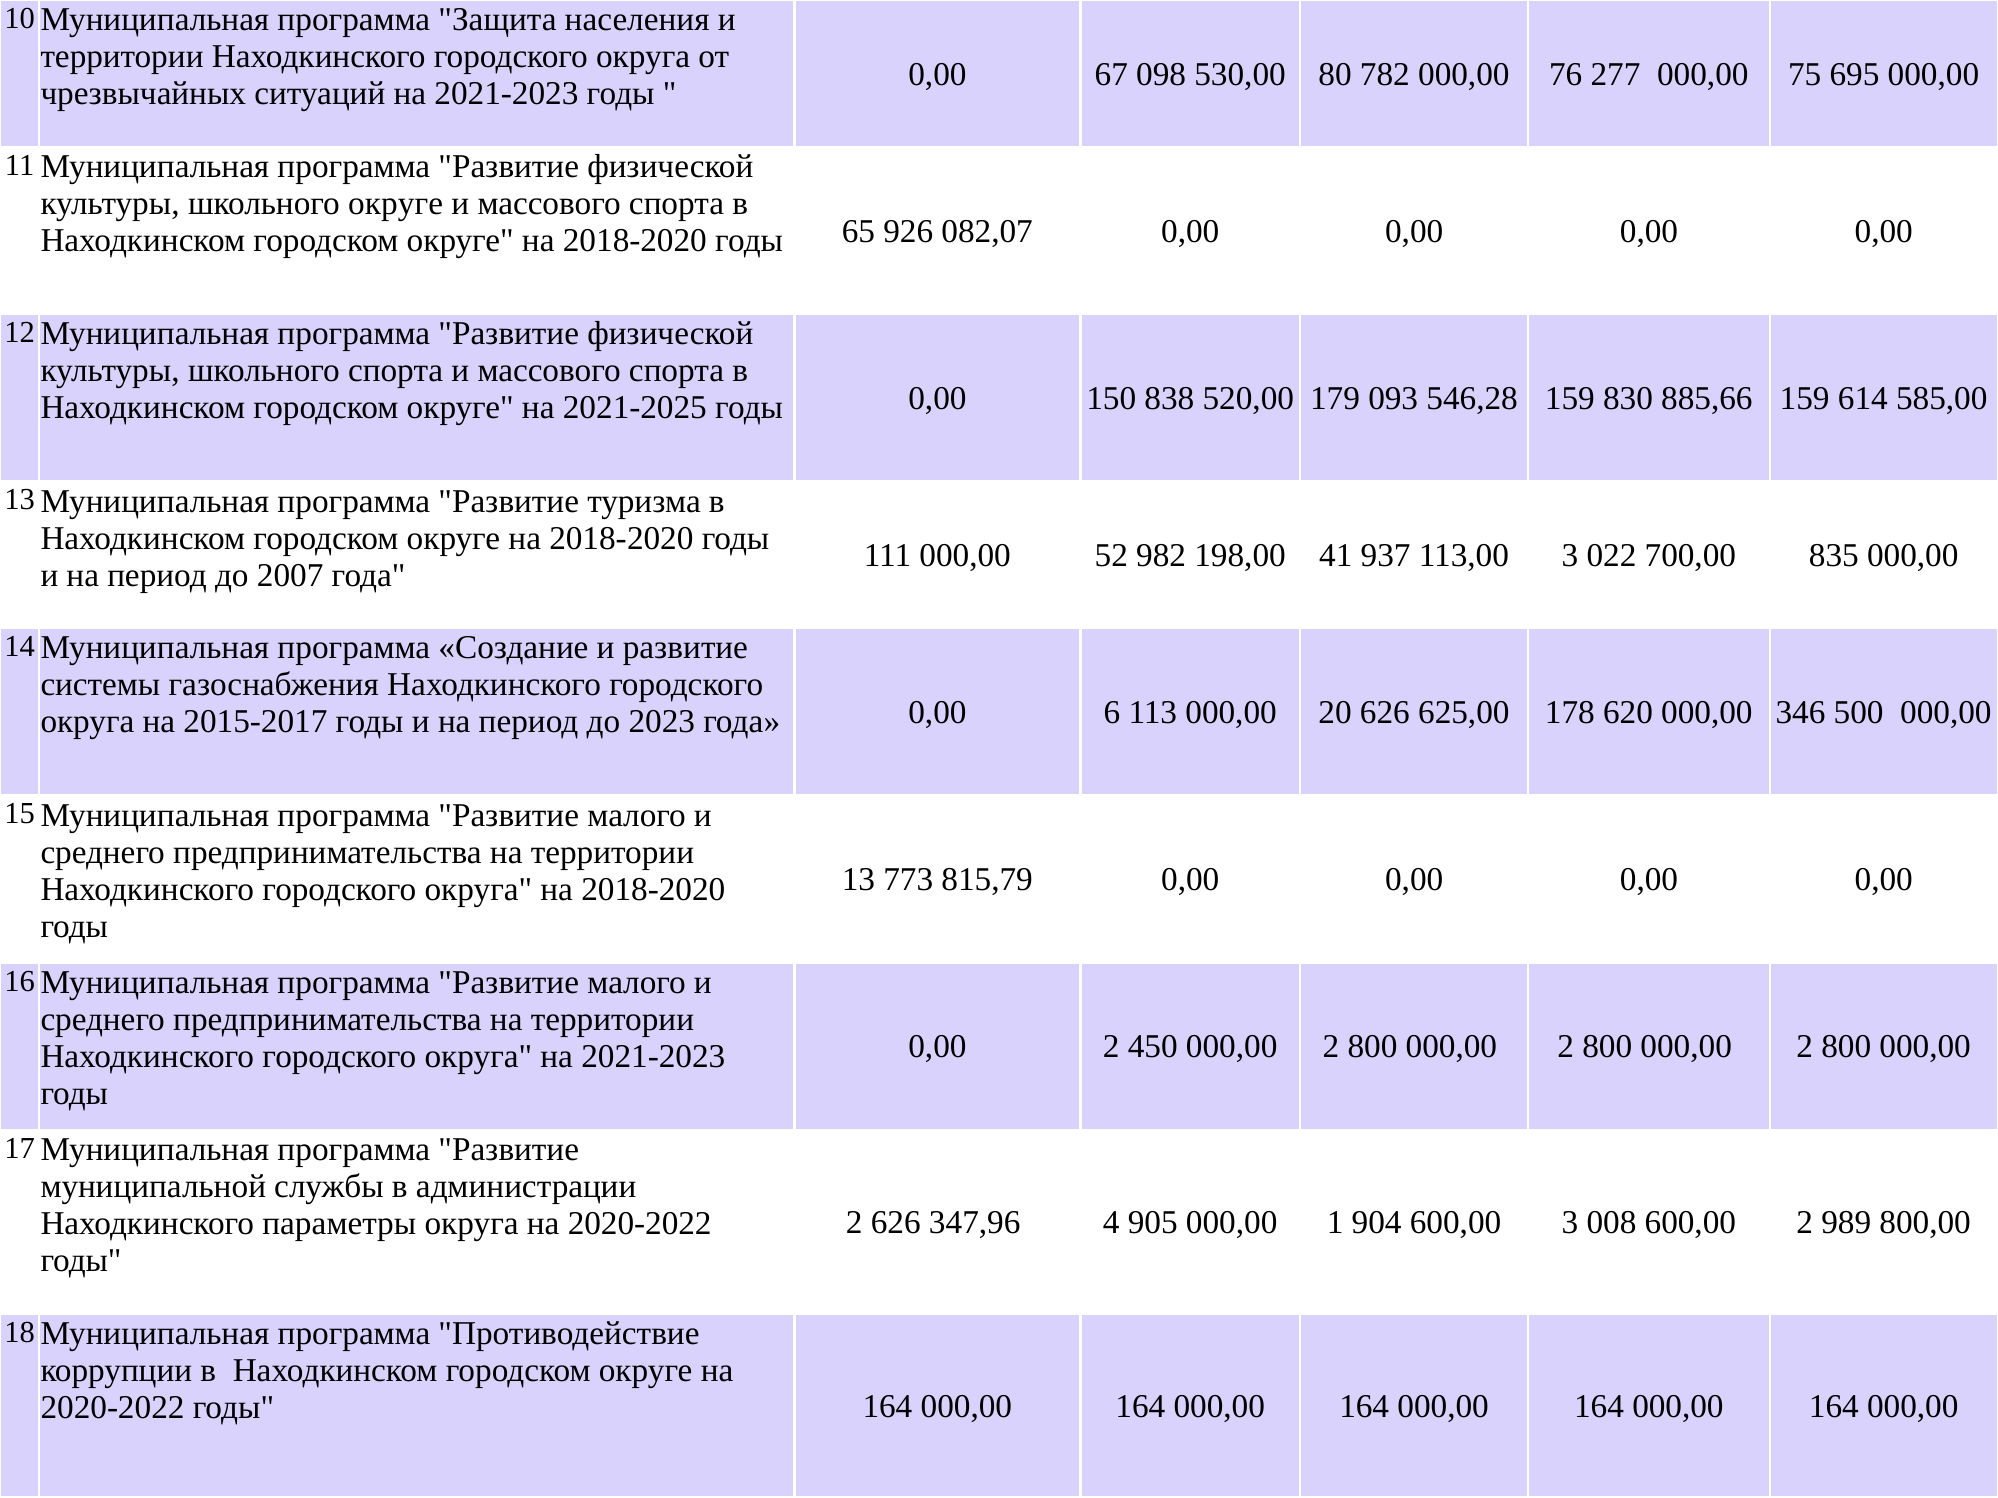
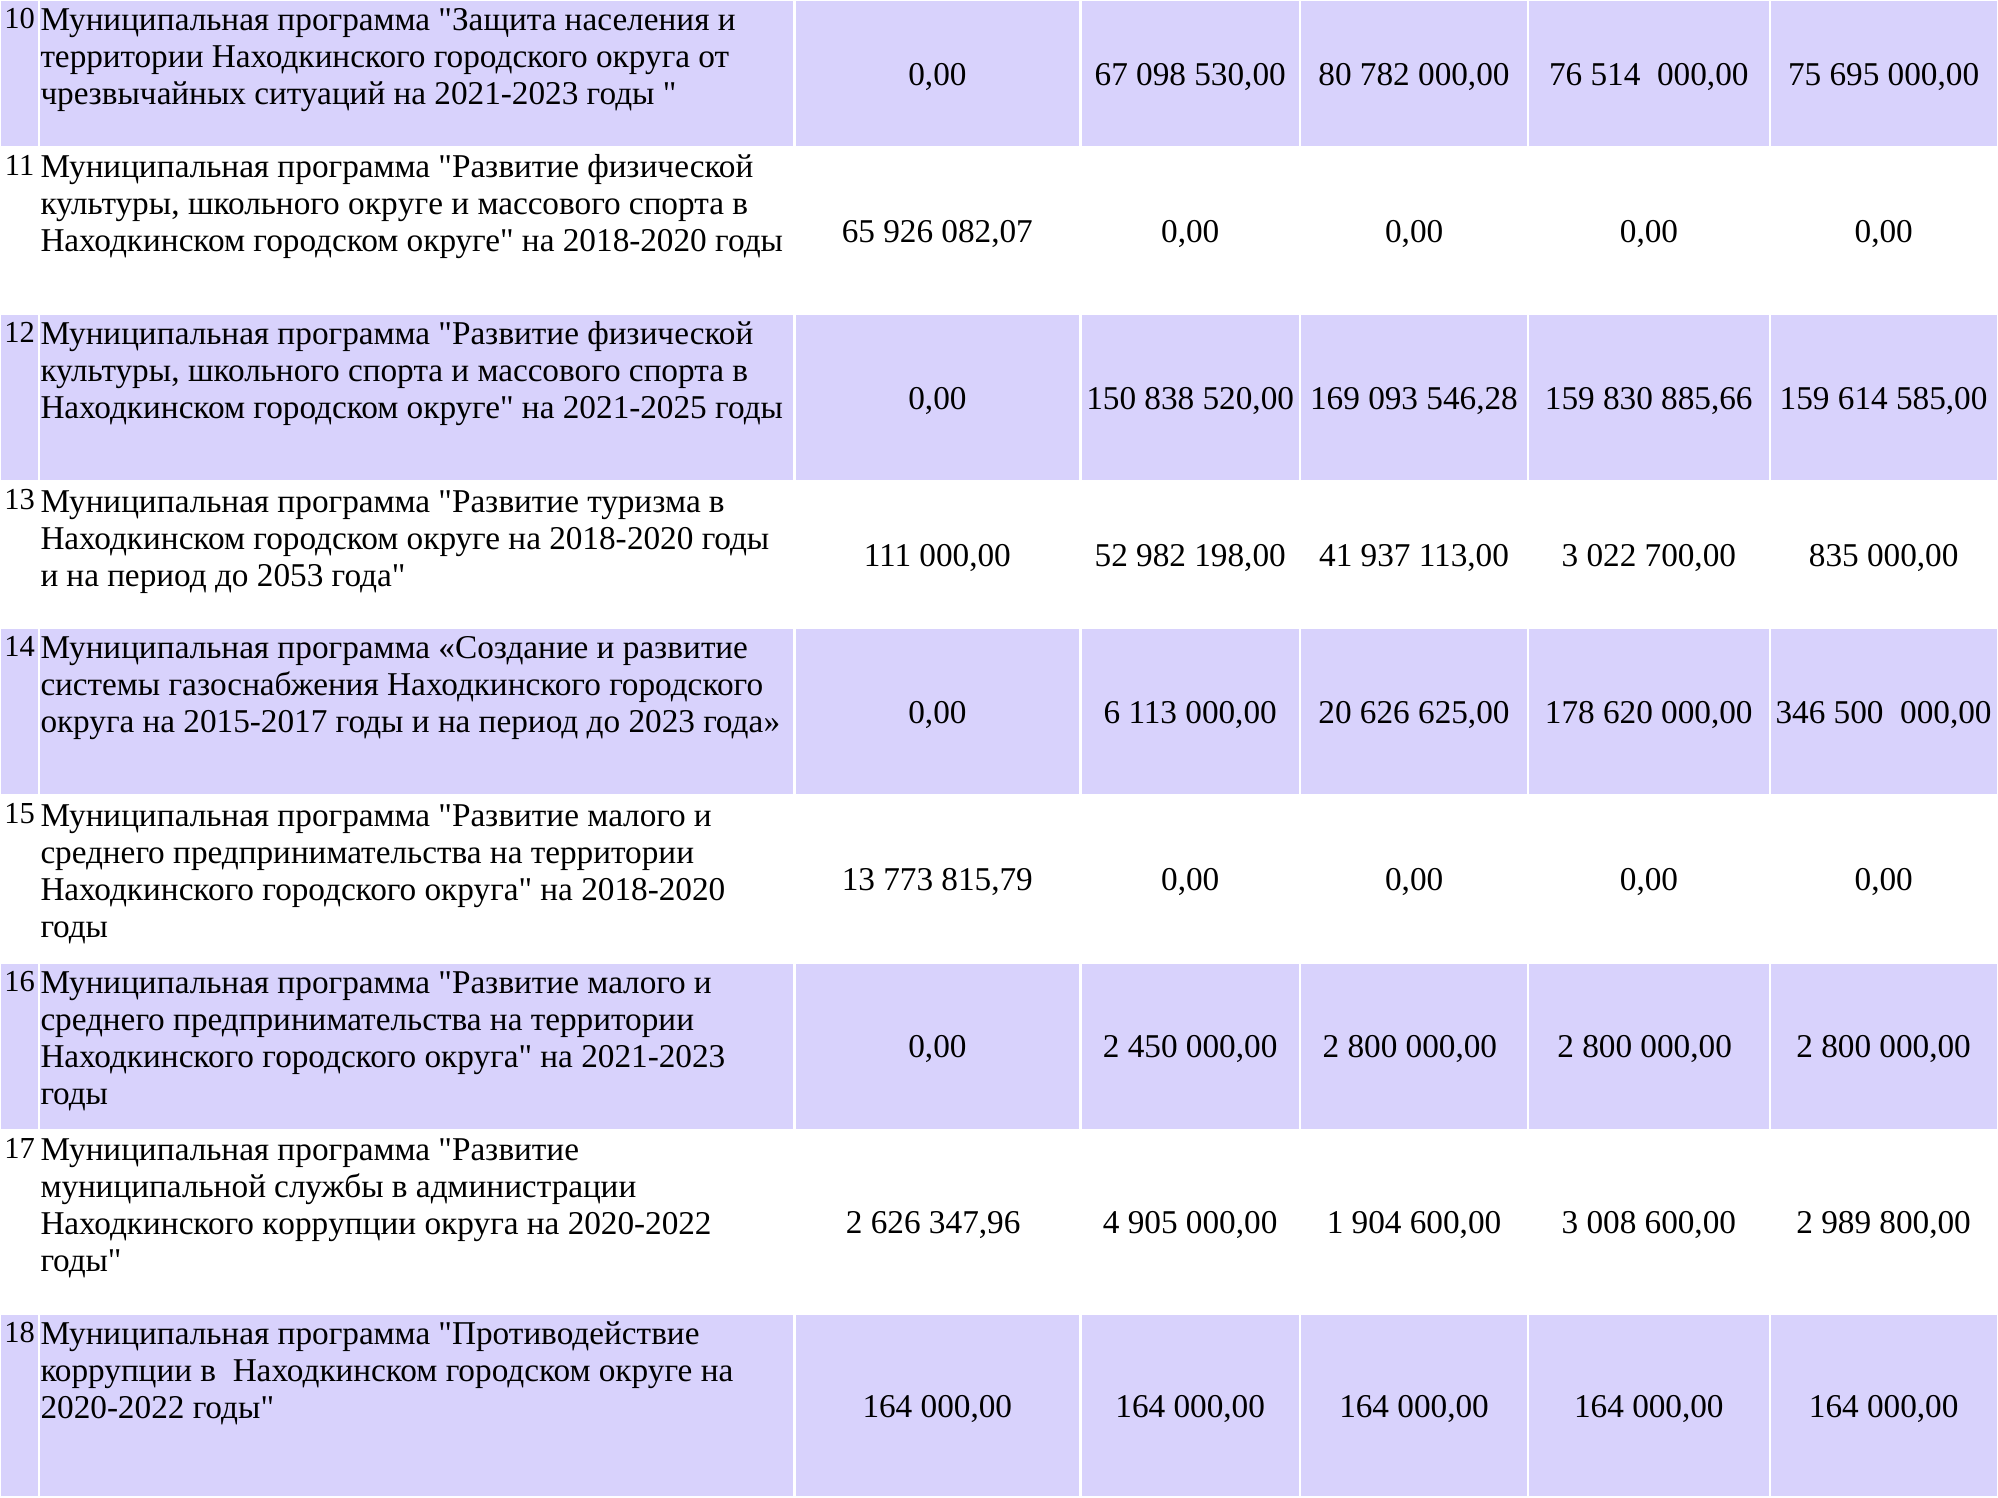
277: 277 -> 514 (1616, 74)
179: 179 -> 169 (1335, 399)
2007: 2007 -> 2053 (290, 575)
Находкинского параметры: параметры -> коррупции (339, 1224)
